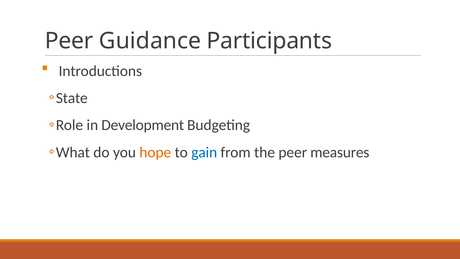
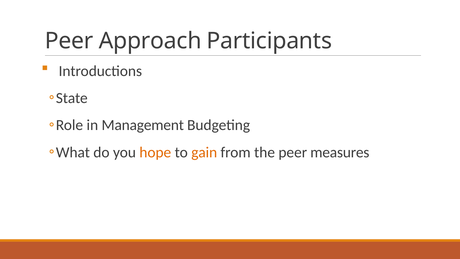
Guidance: Guidance -> Approach (150, 41)
Development: Development -> Management (143, 125)
gain colour: blue -> orange (204, 152)
